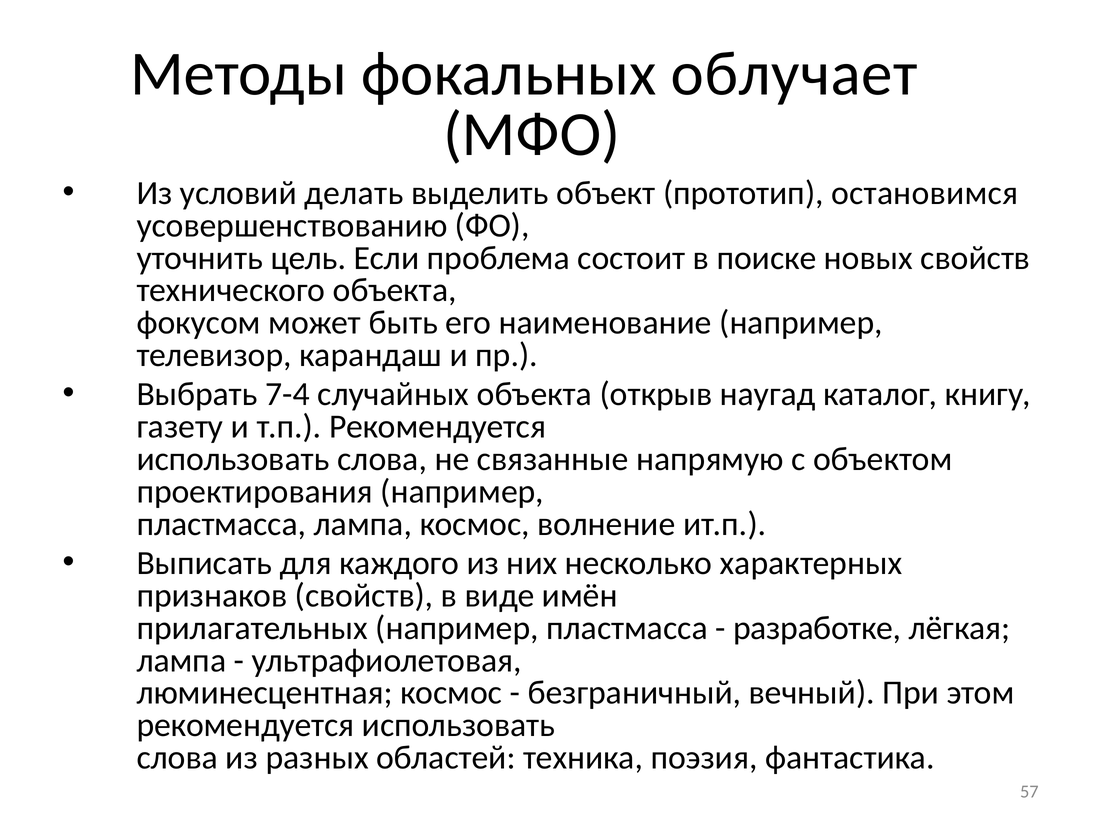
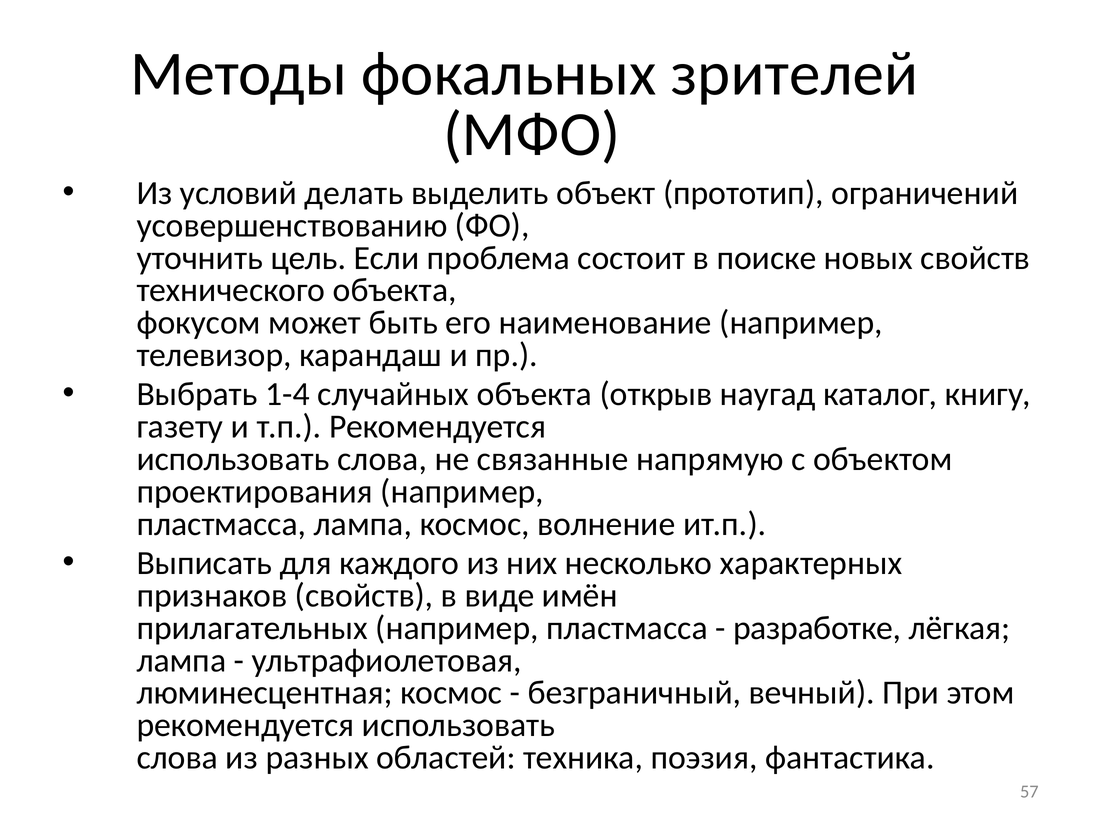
облучает: облучает -> зрителей (794, 74)
остановимся: остановимся -> ограничений (925, 193)
7-4: 7-4 -> 1-4 (288, 394)
